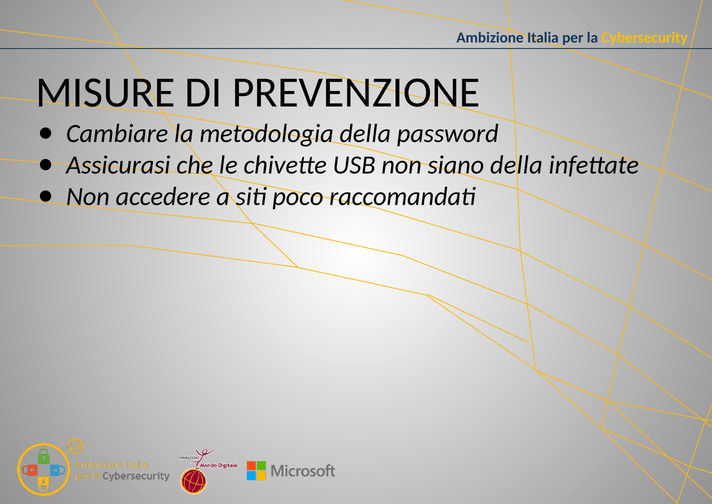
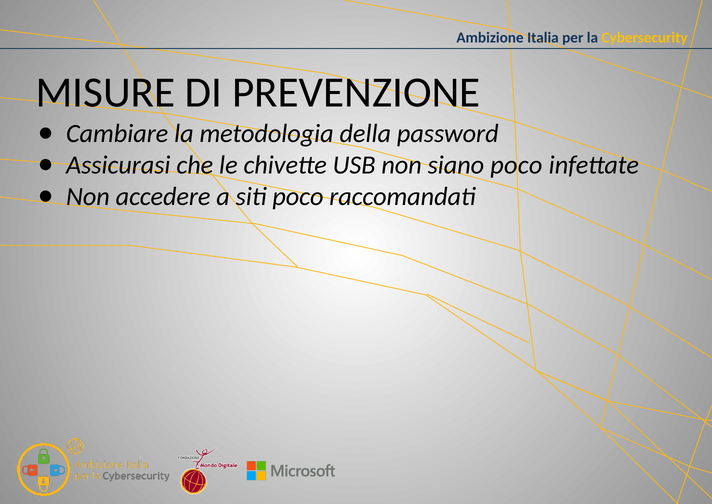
siano della: della -> poco (516, 165)
